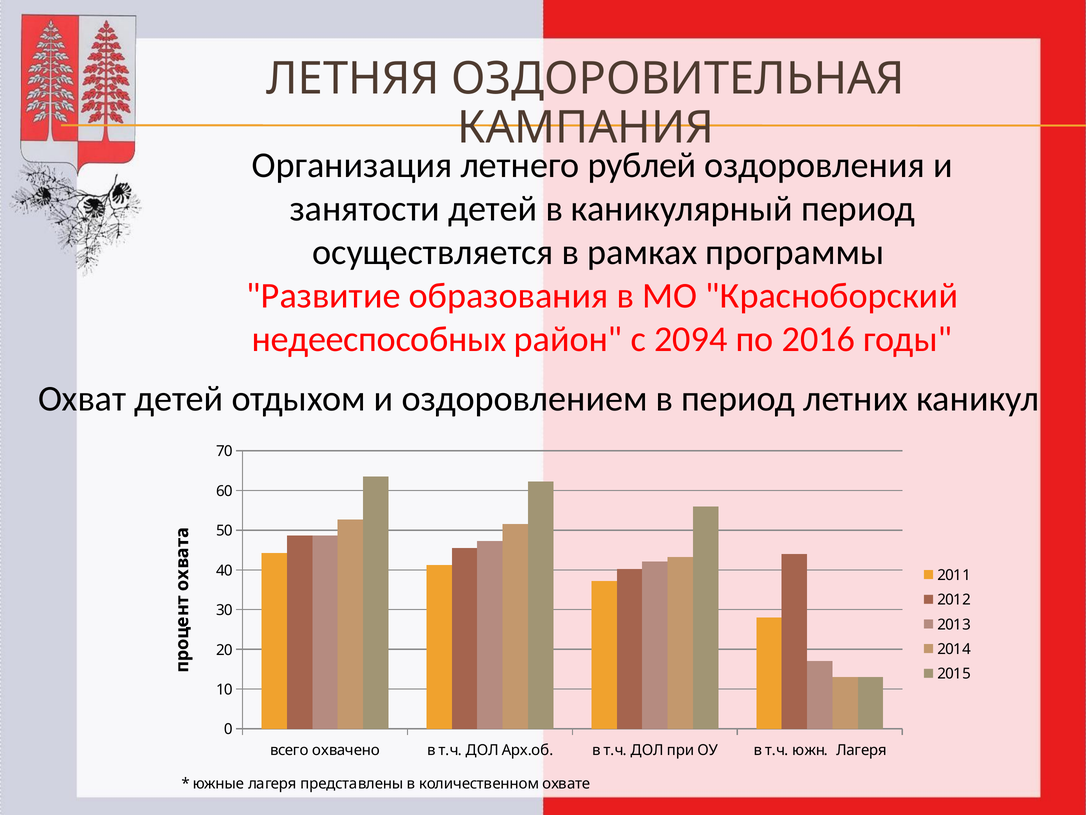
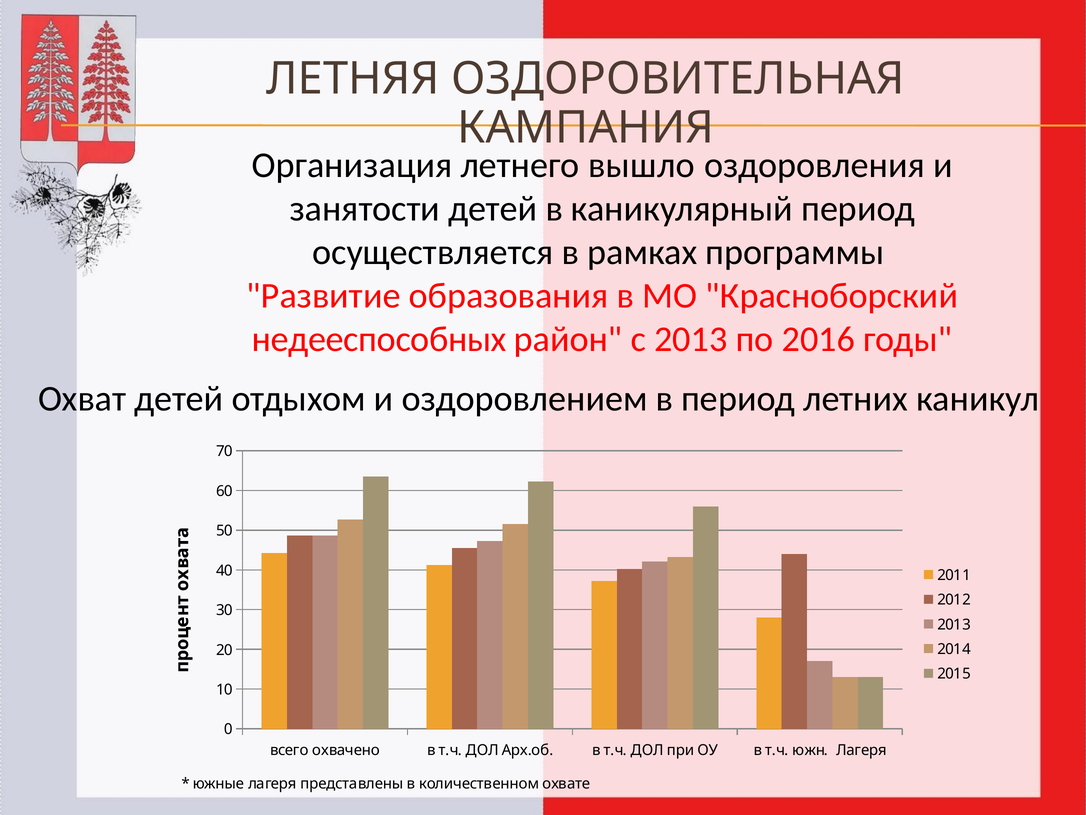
рублей: рублей -> вышло (642, 165)
с 2094: 2094 -> 2013 (691, 339)
